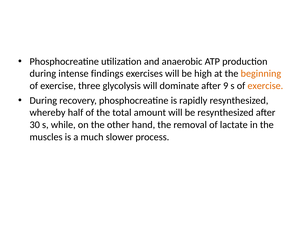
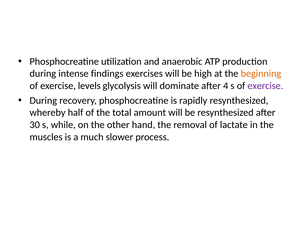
three: three -> levels (89, 86)
9: 9 -> 4 (226, 86)
exercise colour: orange -> purple (265, 86)
